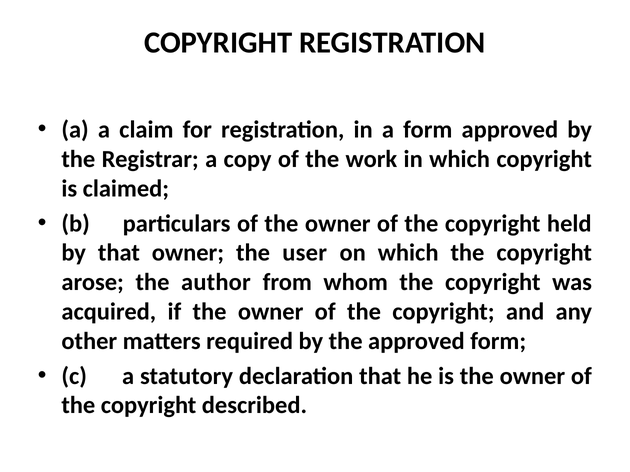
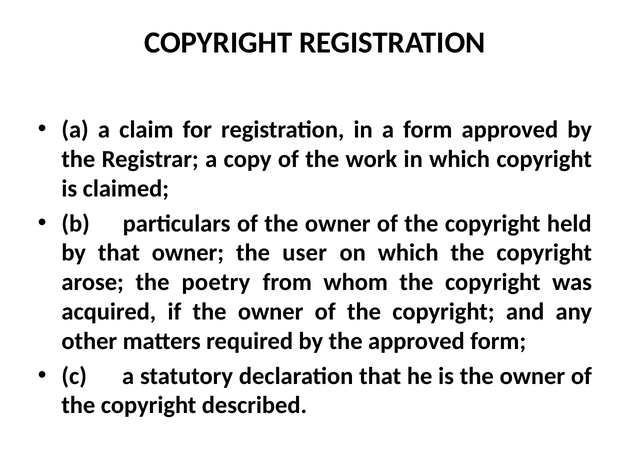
author: author -> poetry (216, 283)
